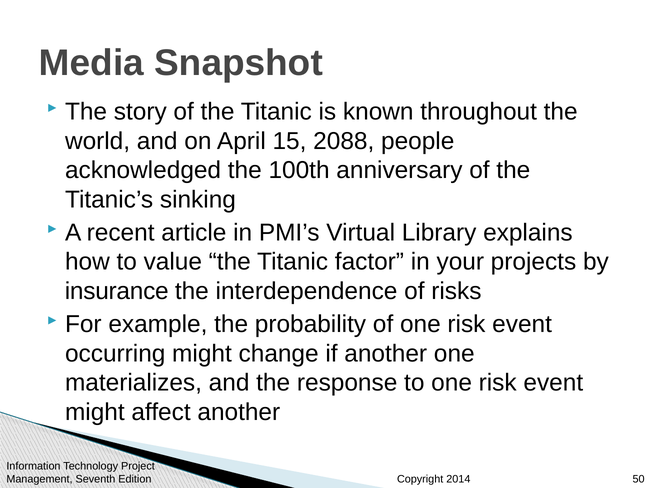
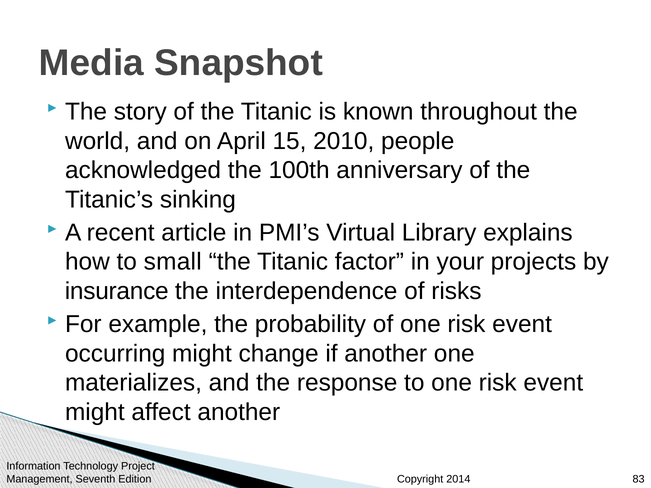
2088: 2088 -> 2010 (344, 141)
value: value -> small (173, 262)
50: 50 -> 83 (639, 479)
